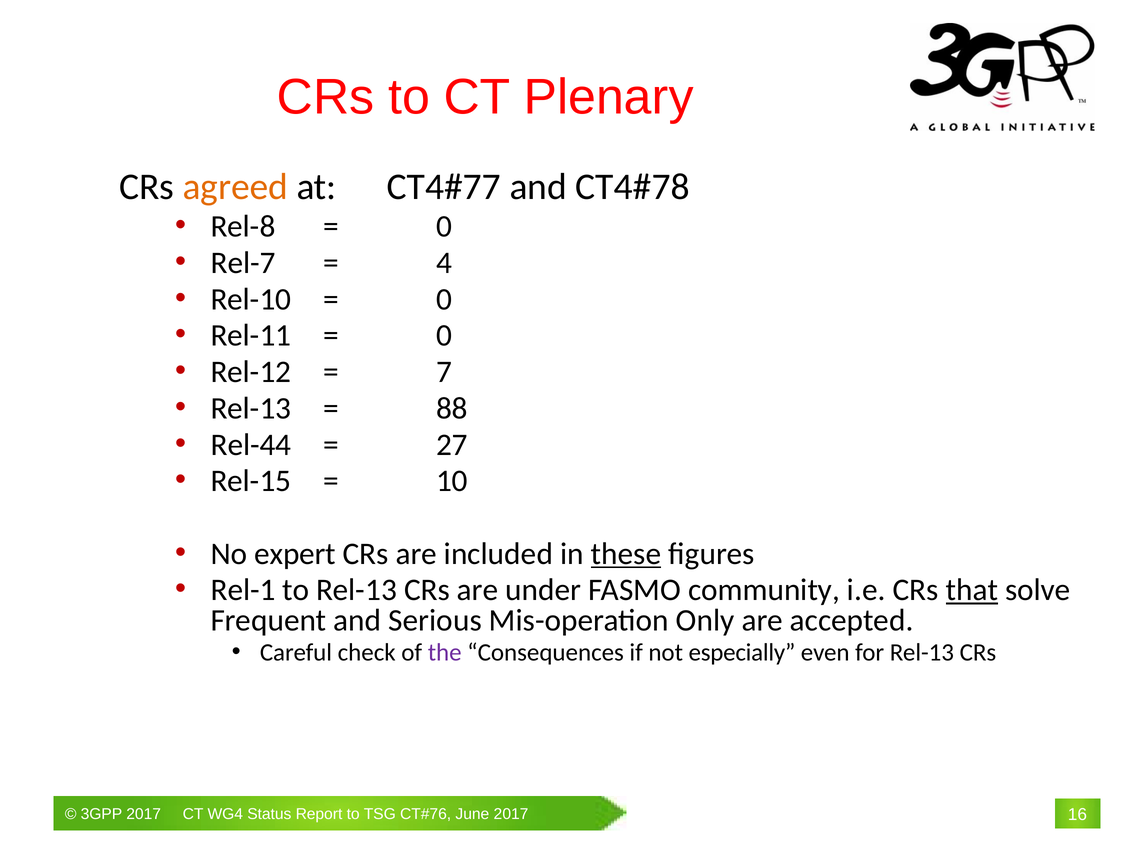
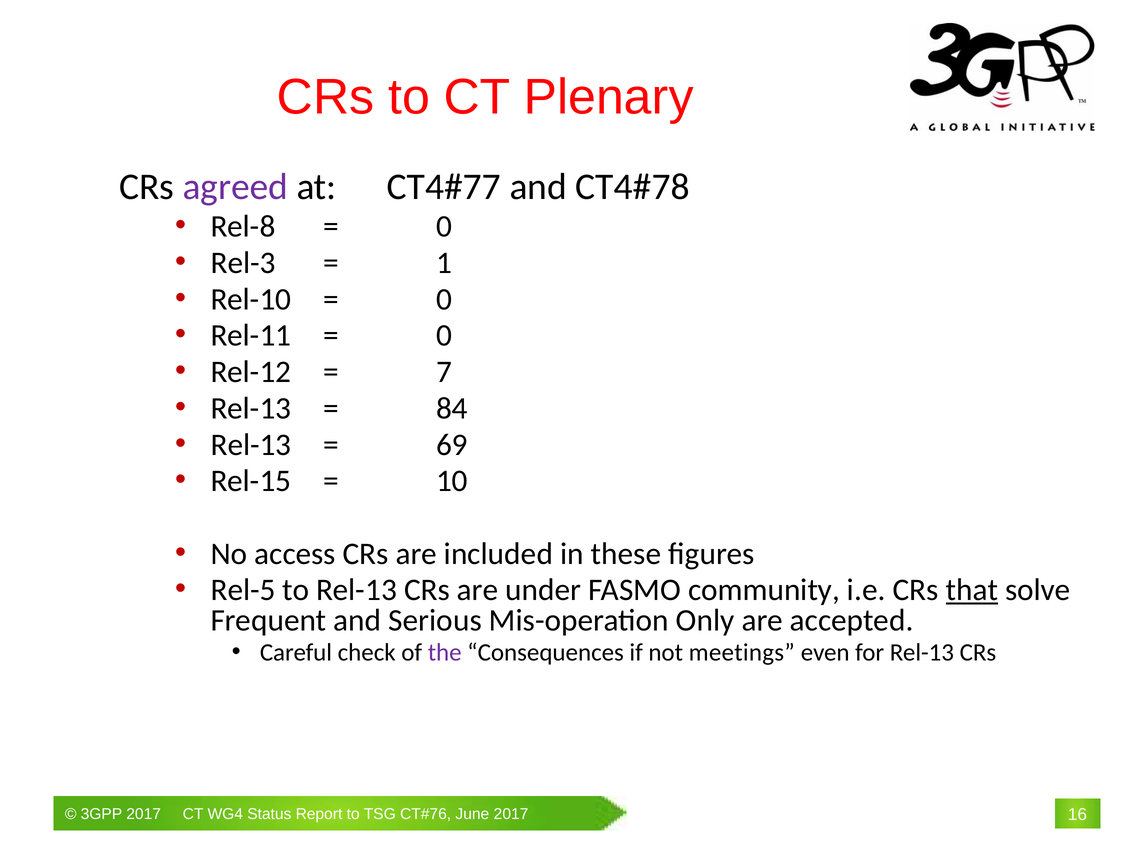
agreed colour: orange -> purple (235, 187)
Rel-7: Rel-7 -> Rel-3 (243, 263)
4: 4 -> 1 (444, 263)
88: 88 -> 84 (452, 408)
Rel-44: Rel-44 -> Rel-13 (251, 444)
27: 27 -> 69 (452, 444)
expert: expert -> access (295, 553)
these underline: present -> none (626, 553)
Rel-1: Rel-1 -> Rel-5 (243, 590)
especially: especially -> meetings (742, 652)
